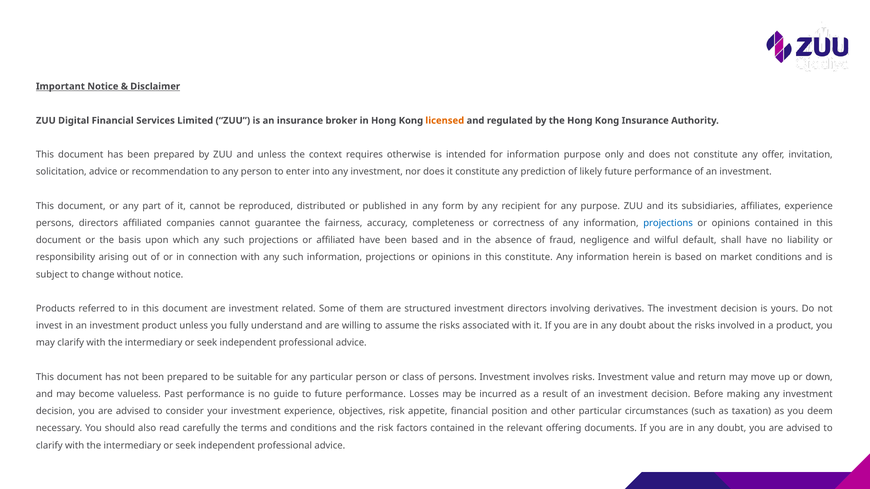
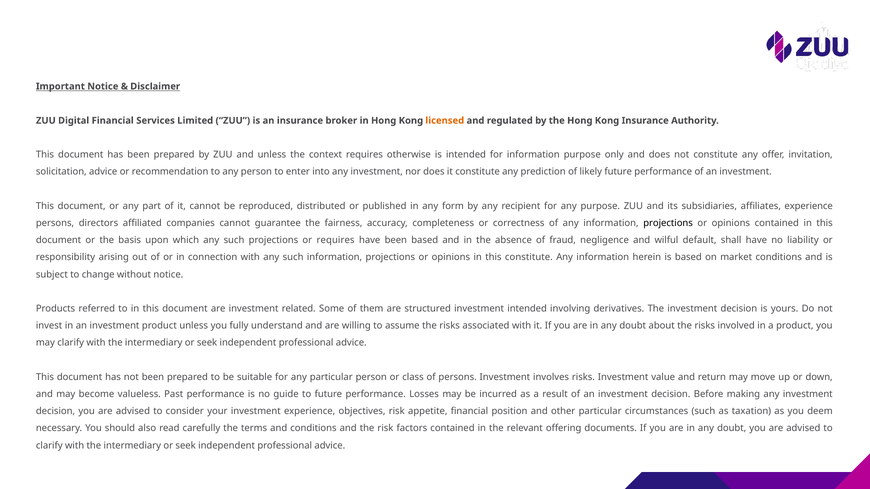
projections colour: blue -> black (668, 223)
or affiliated: affiliated -> requires (336, 240)
investment directors: directors -> intended (527, 309)
